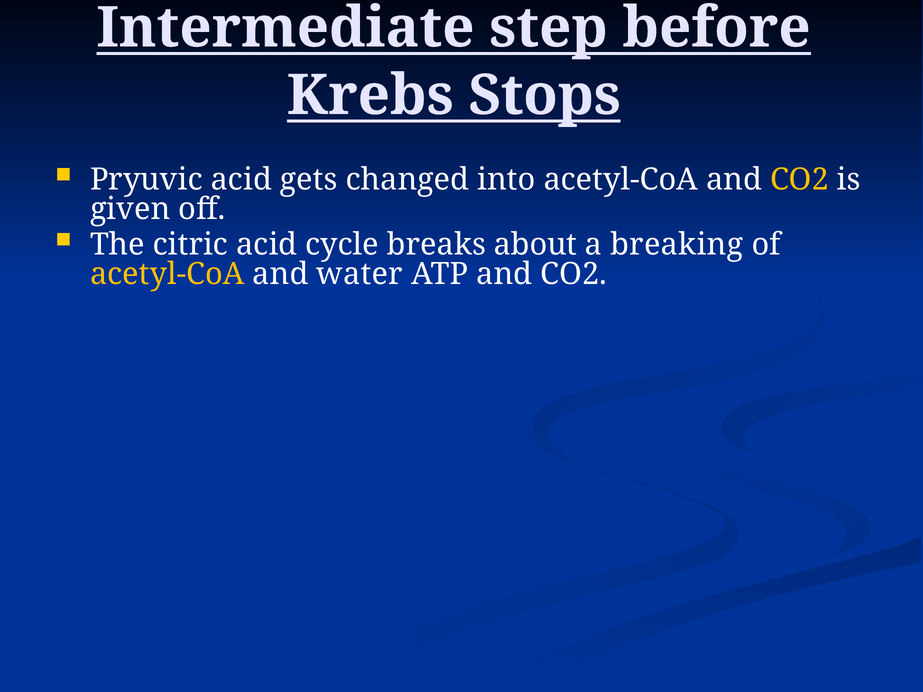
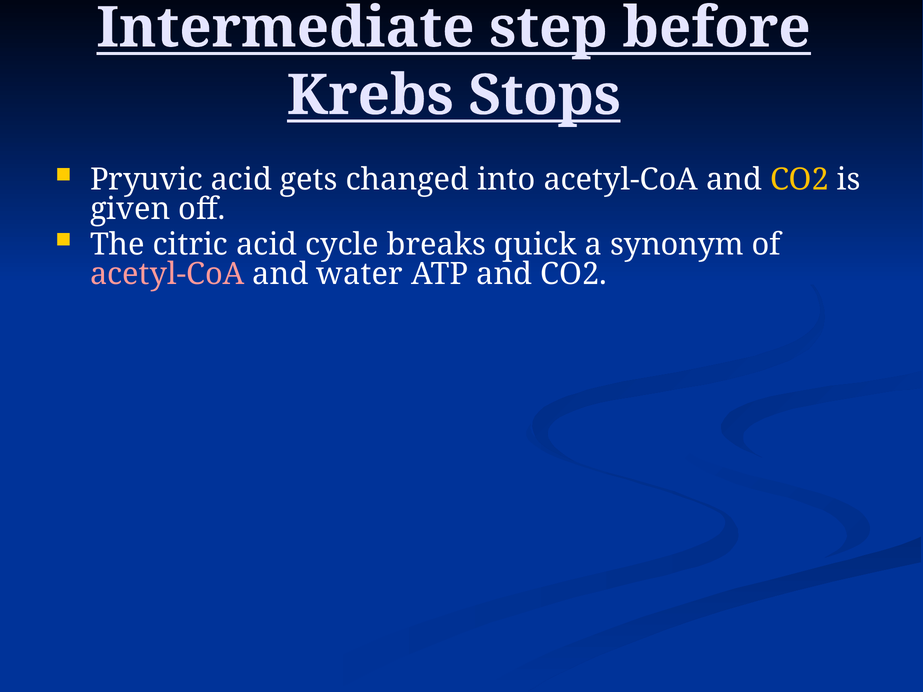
about: about -> quick (535, 245)
breaking: breaking -> synonym (677, 245)
acetyl-CoA colour: yellow -> pink (167, 274)
